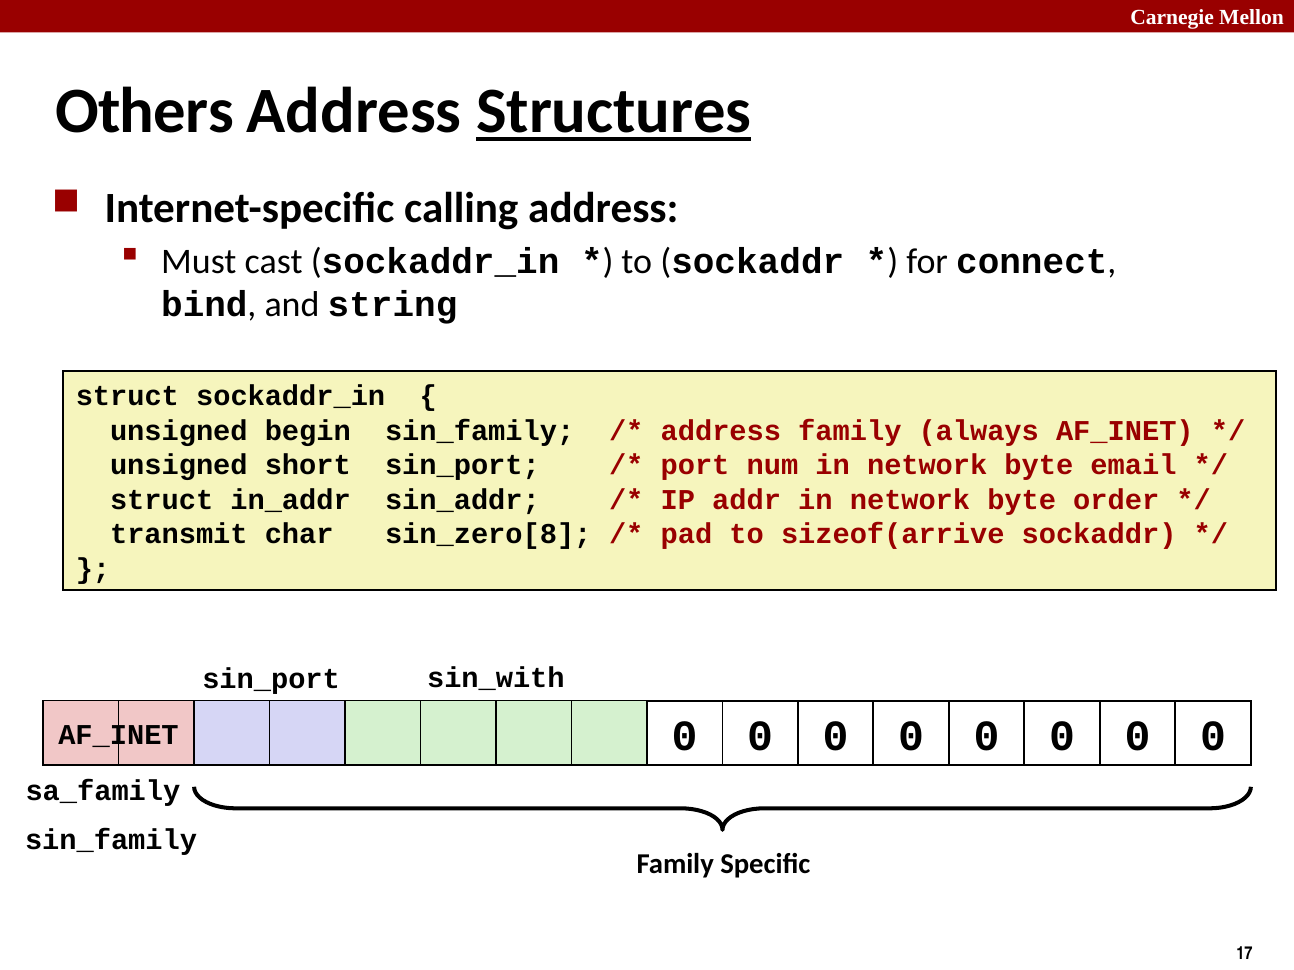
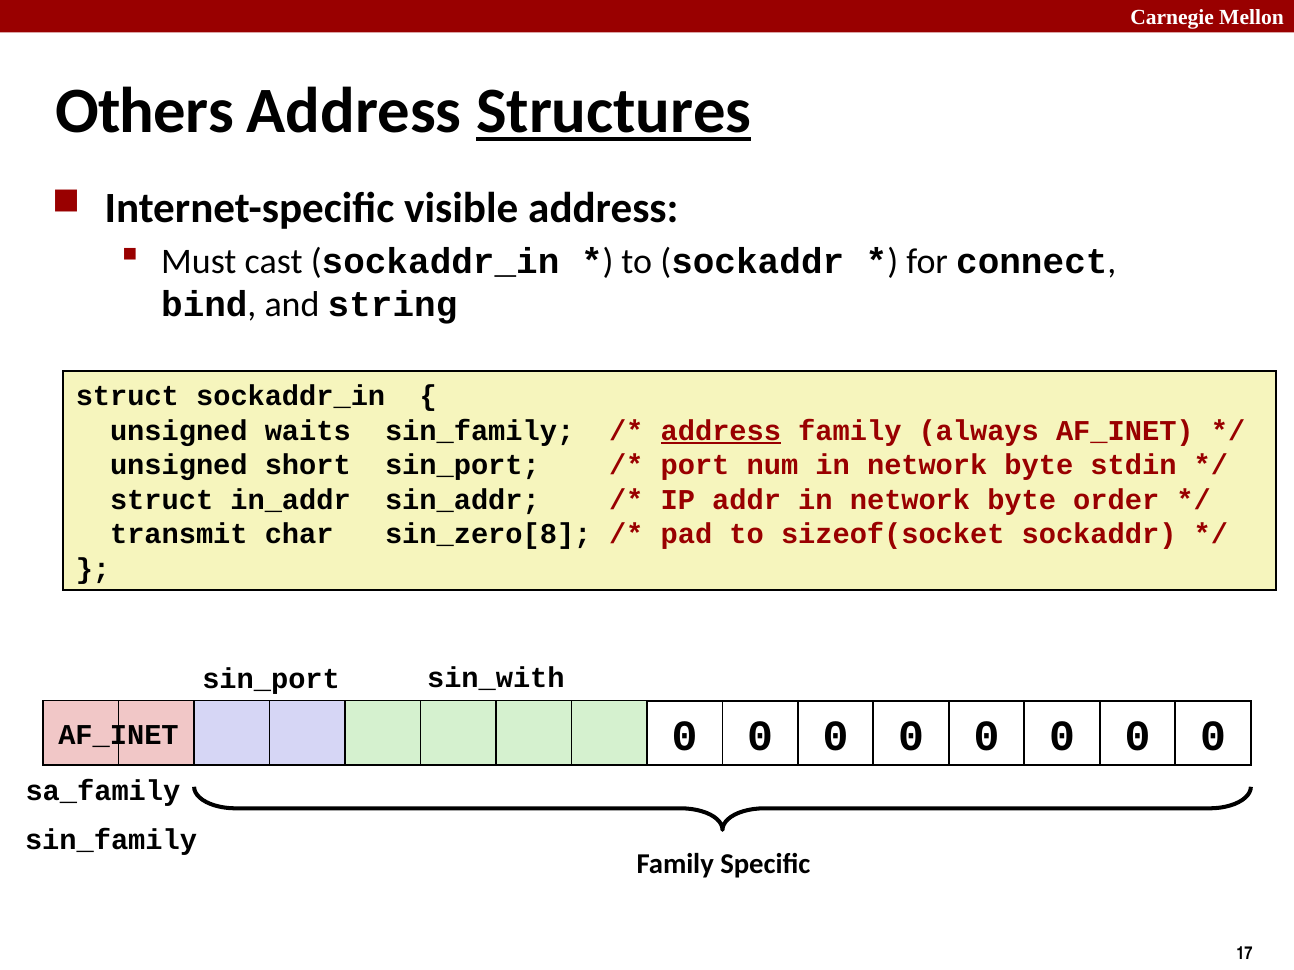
calling: calling -> visible (461, 208)
begin: begin -> waits (308, 431)
address underline: none -> present (721, 431)
email: email -> stdin (1134, 466)
sizeof(arrive: sizeof(arrive -> sizeof(socket (893, 535)
